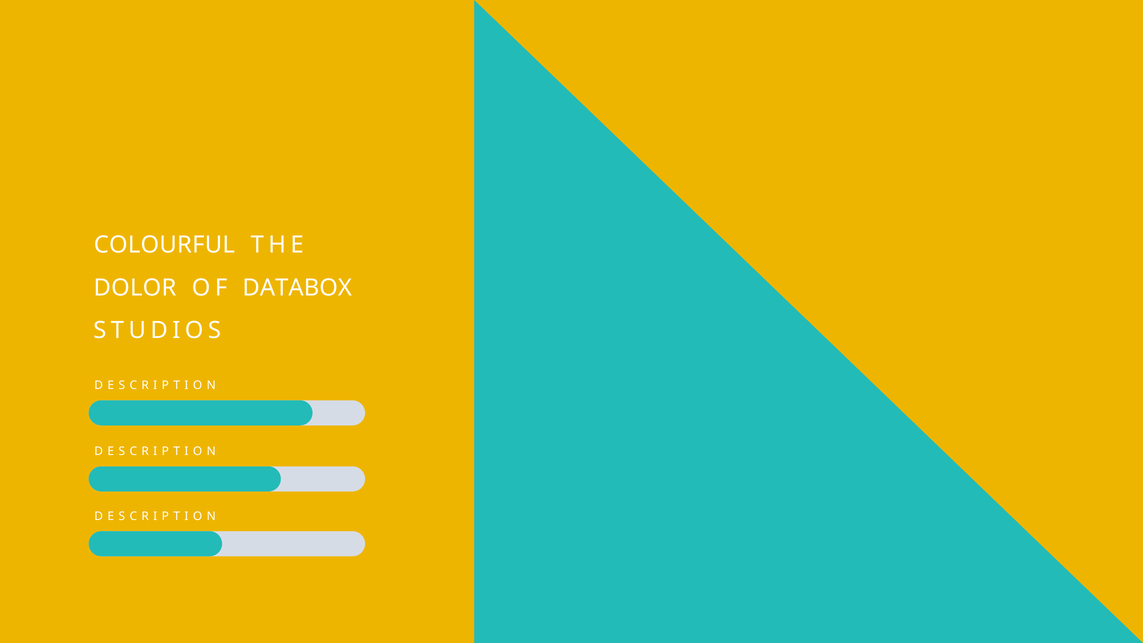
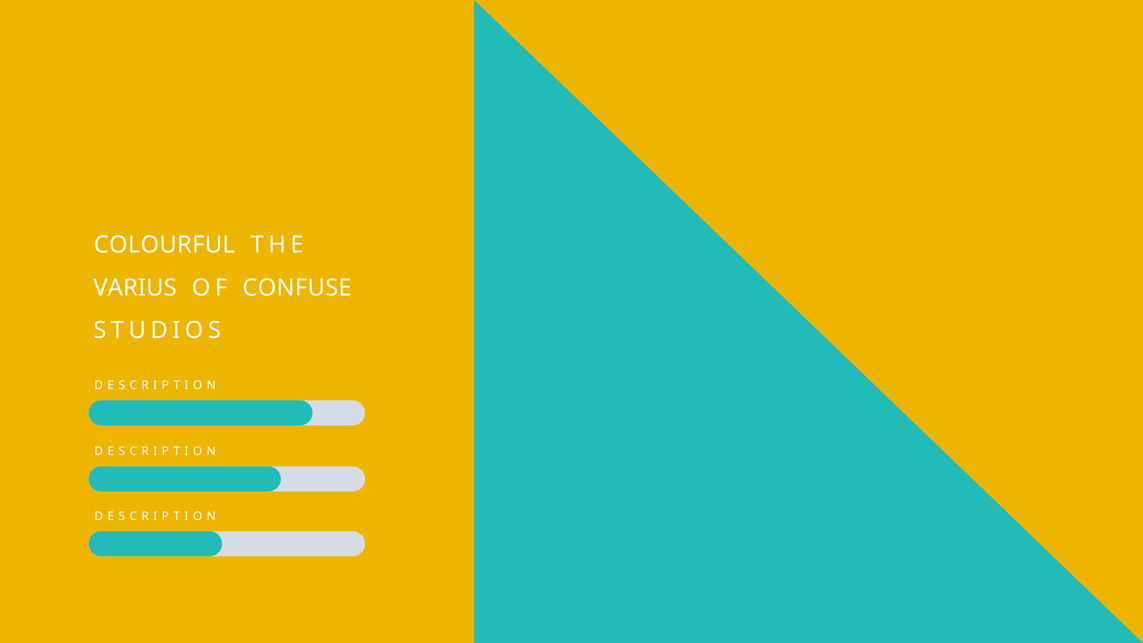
DOLOR: DOLOR -> VARIUS (135, 288)
DATABOX: DATABOX -> CONFUSE (297, 288)
